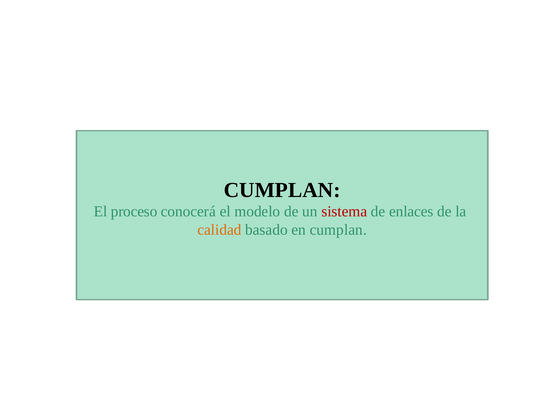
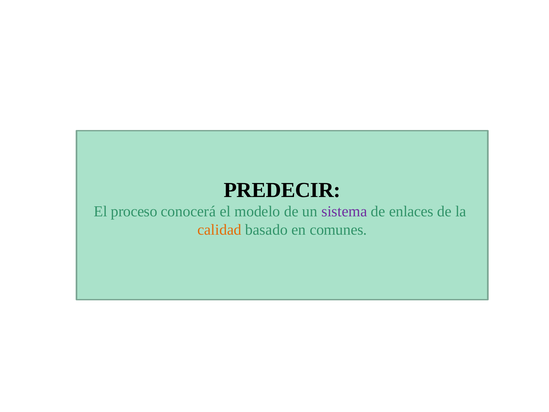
CUMPLAN: CUMPLAN -> PREDECIR (282, 190)
sistema colour: red -> purple (344, 211)
en cumplan: cumplan -> comunes (338, 230)
